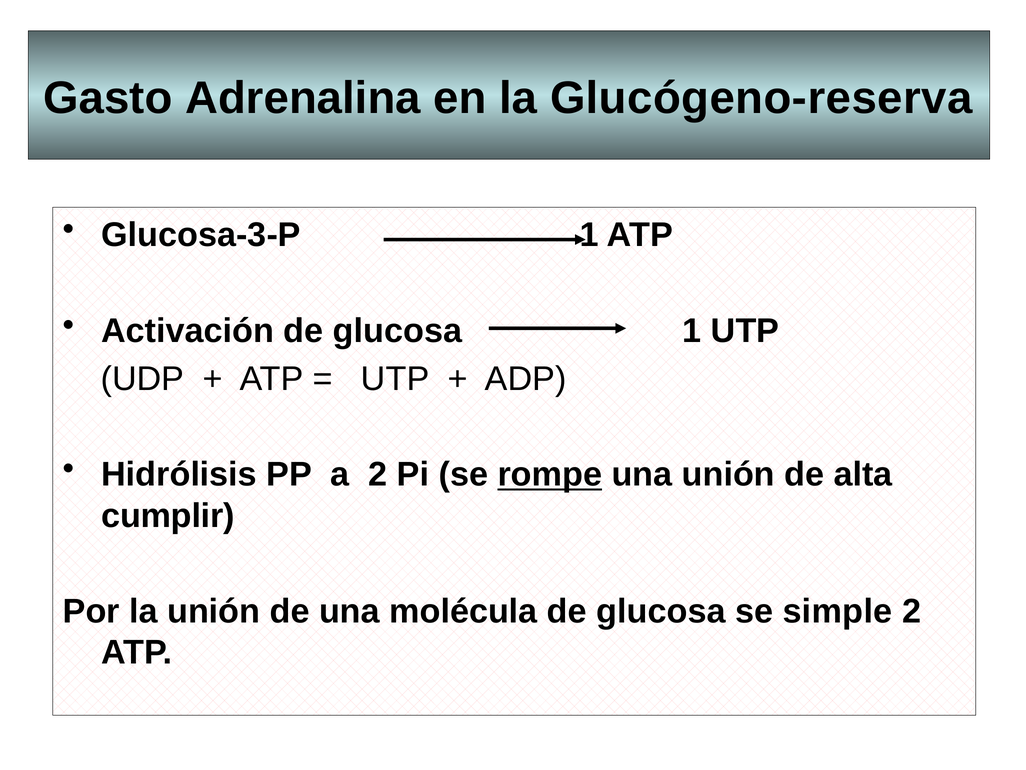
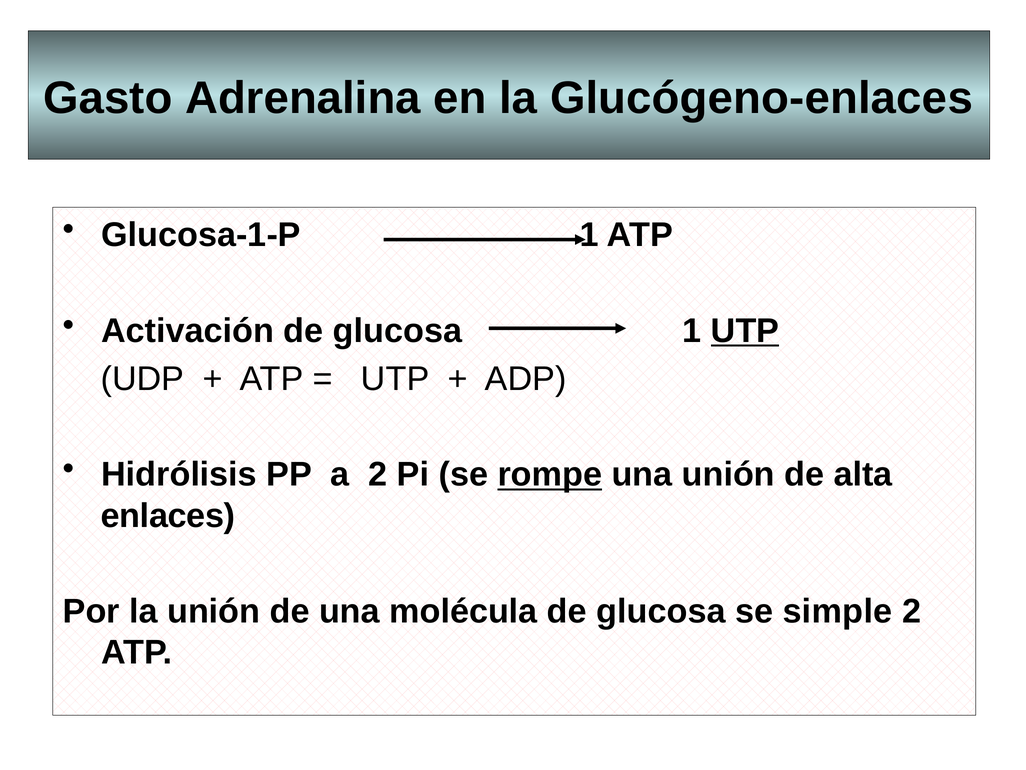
Glucógeno-reserva: Glucógeno-reserva -> Glucógeno-enlaces (761, 98)
Glucosa-3-P: Glucosa-3-P -> Glucosa-1-P (201, 235)
UTP underline: none -> present (745, 331)
cumplir: cumplir -> enlaces (168, 515)
